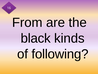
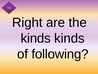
From: From -> Right (27, 22)
black: black -> kinds (36, 38)
